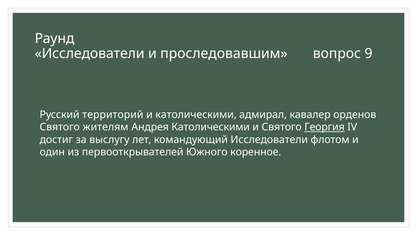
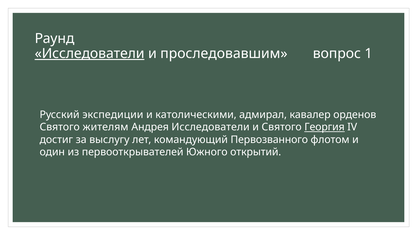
Исследователи underline: none -> present (90, 53)
9: 9 -> 1 (369, 53)
территорий: территорий -> экспедиции (113, 114)
Андрея Католическими: Католическими -> Исследователи (211, 127)
командующий Исследователи: Исследователи -> Первозванного (269, 139)
коренное: коренное -> открытий (256, 152)
